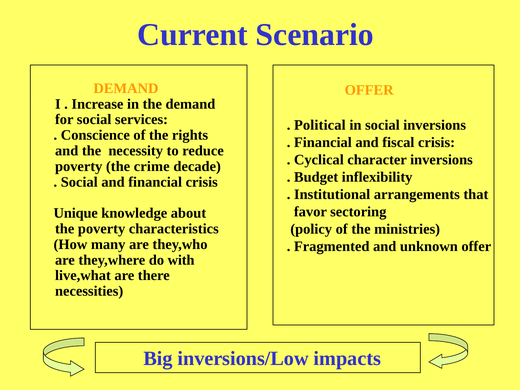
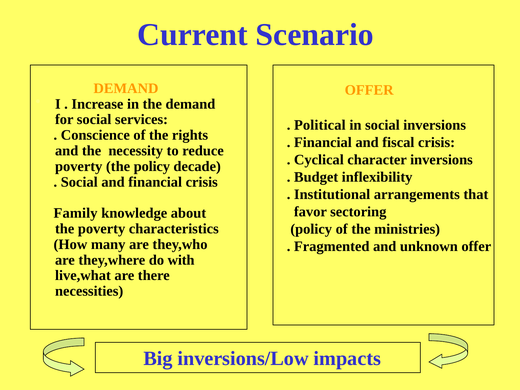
the crime: crime -> policy (152, 166)
Unique: Unique -> Family (76, 213)
